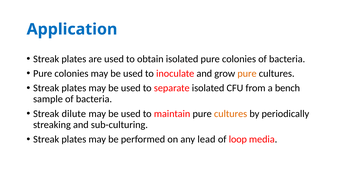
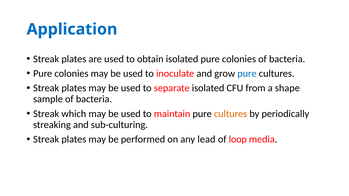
pure colour: orange -> blue (247, 74)
bench: bench -> shape (287, 88)
dilute: dilute -> which (74, 114)
